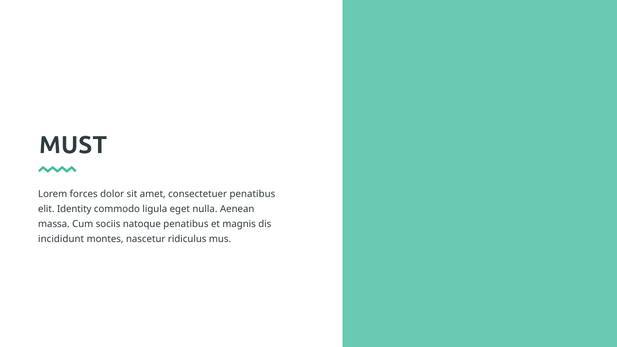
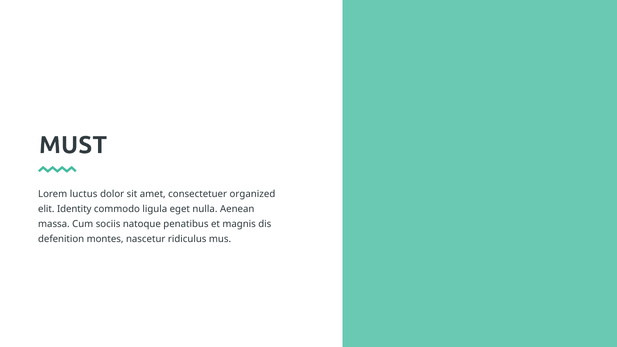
forces: forces -> luctus (84, 194)
consectetuer penatibus: penatibus -> organized (252, 194)
incididunt: incididunt -> defenition (61, 239)
